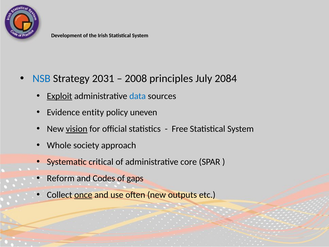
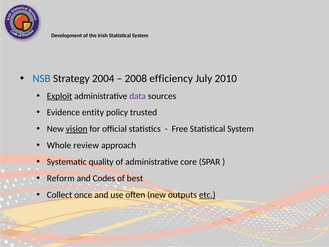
2031: 2031 -> 2004 (103, 78)
principles: principles -> efficiency (171, 78)
2084: 2084 -> 2010 (226, 78)
data colour: blue -> purple (138, 96)
uneven: uneven -> trusted (144, 112)
society: society -> review (86, 145)
critical: critical -> quality (101, 162)
gaps: gaps -> best (135, 178)
once underline: present -> none (83, 195)
etc underline: none -> present (207, 195)
